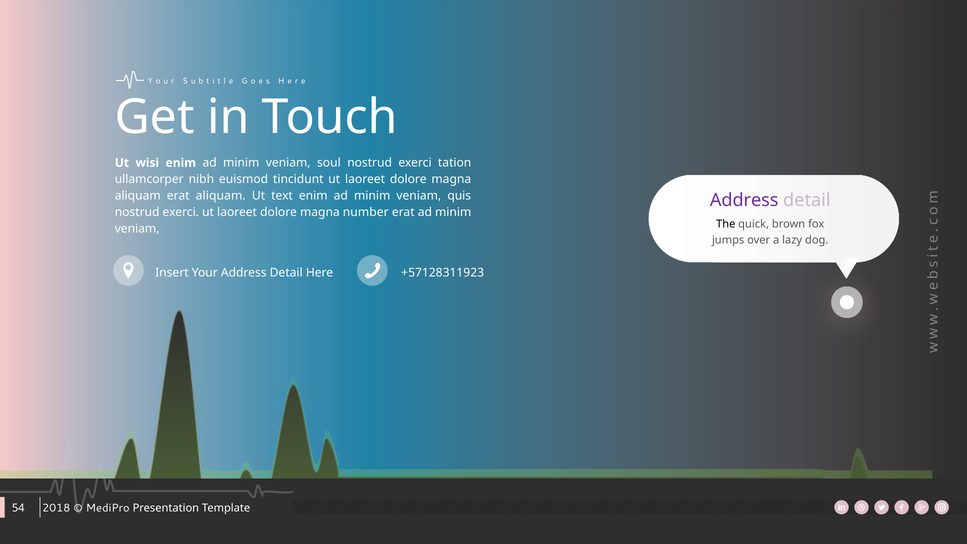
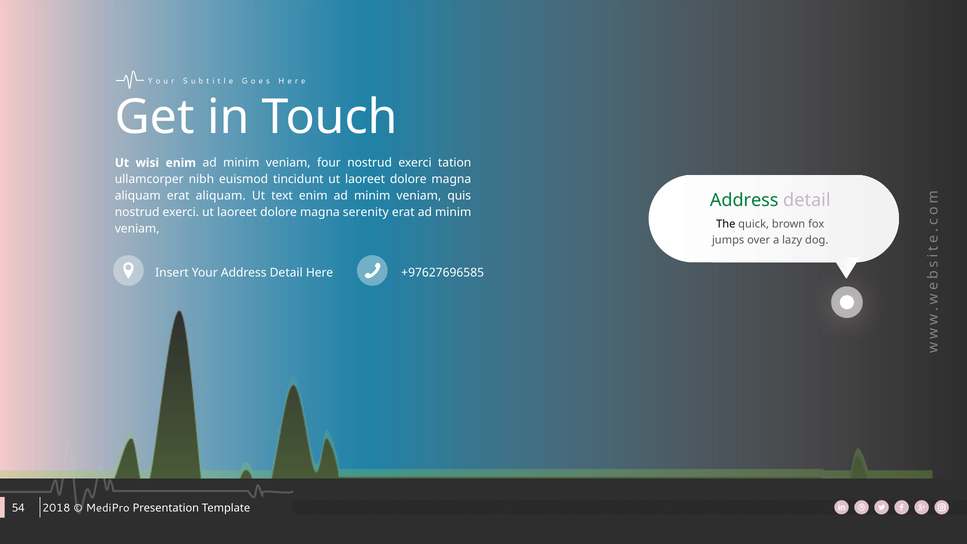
soul: soul -> four (329, 163)
Address colour: purple -> green (744, 200)
number: number -> serenity (366, 212)
+57128311923: +57128311923 -> +97627696585 (443, 273)
